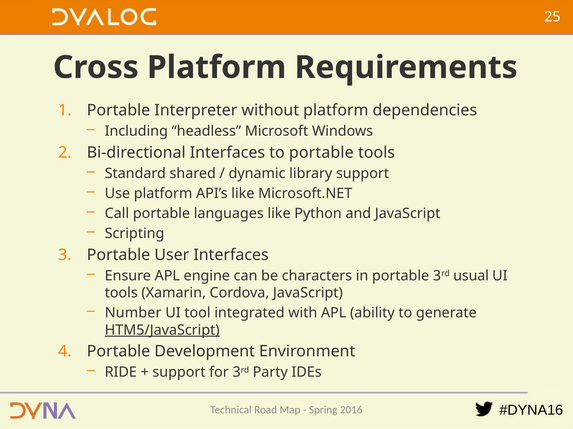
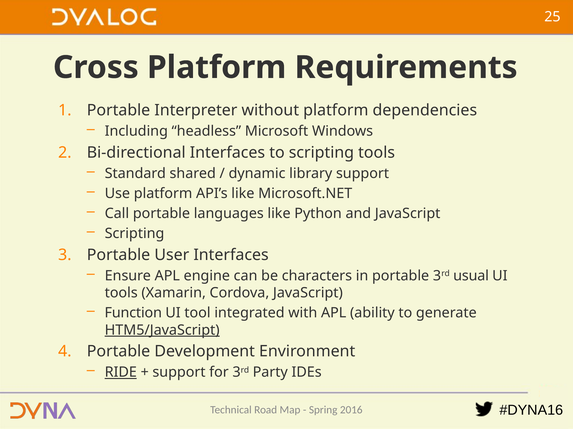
to portable: portable -> scripting (321, 153)
Number: Number -> Function (133, 313)
RIDE underline: none -> present (121, 373)
